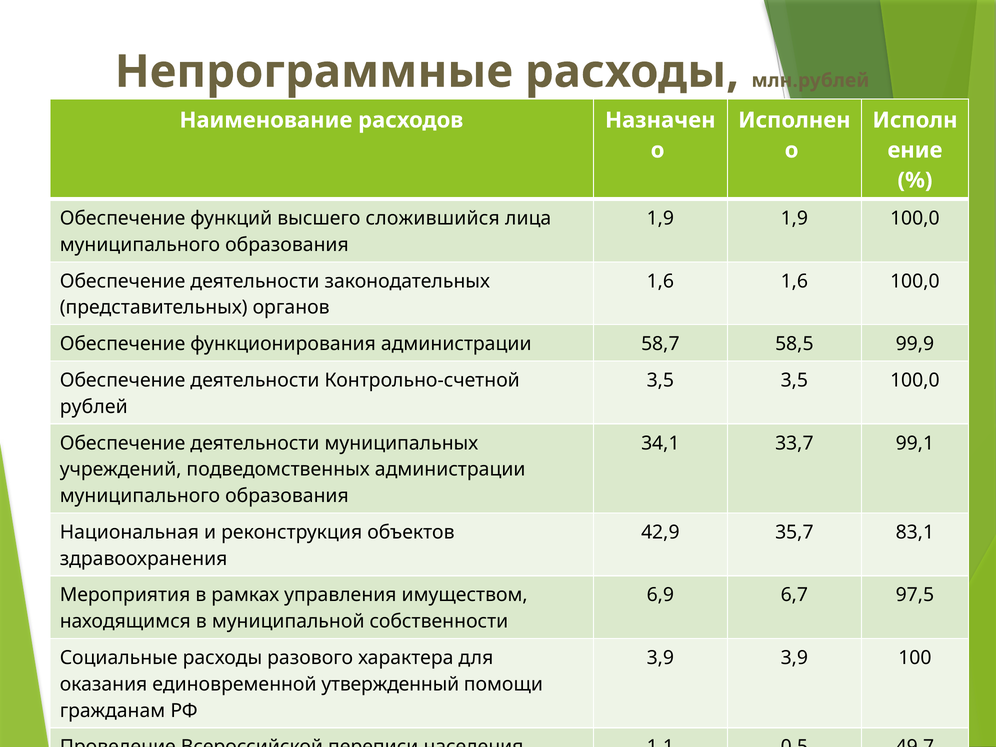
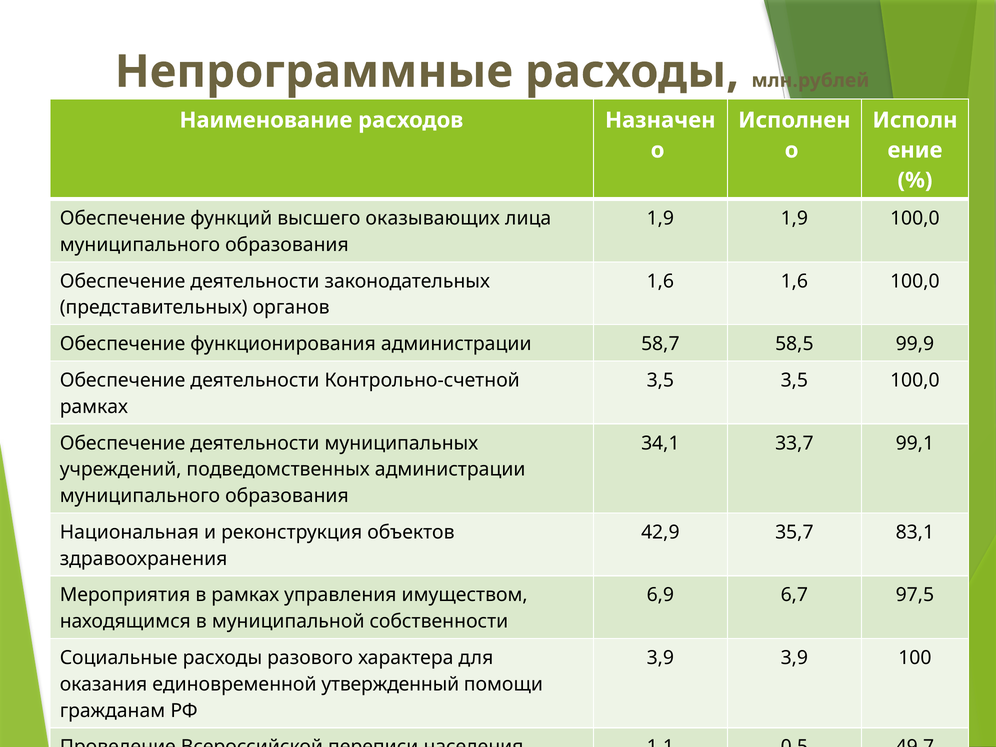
сложившийся: сложившийся -> оказывающих (433, 218)
рублей: рублей -> рамках (94, 407)
